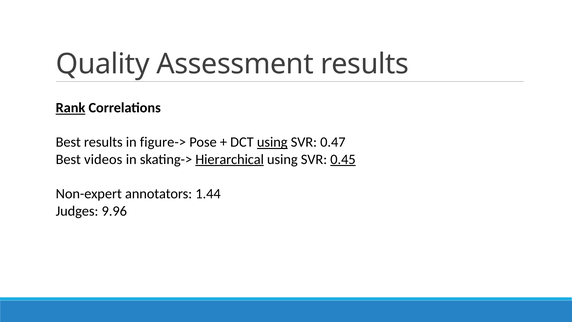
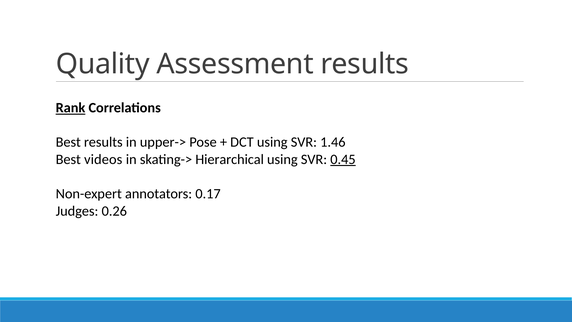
figure->: figure-> -> upper-> (163, 142)
using underline: present -> none (272, 142)
0.47: 0.47 -> 1.46 (333, 142)
Hierarchical underline: present -> none (230, 159)
1.44: 1.44 -> 0.17 (208, 194)
9.96: 9.96 -> 0.26 (114, 211)
